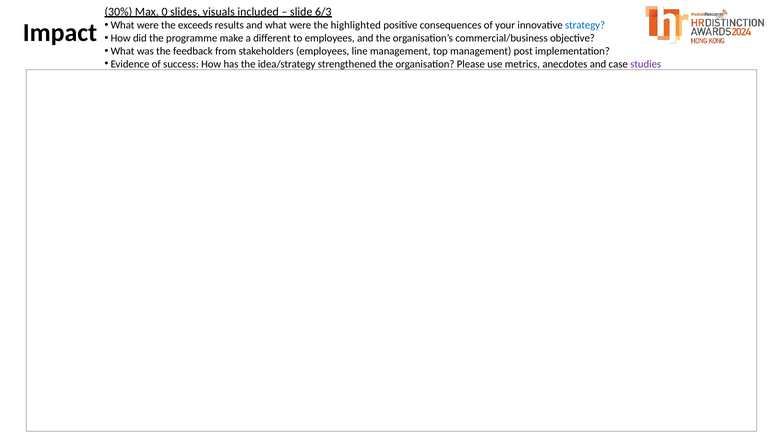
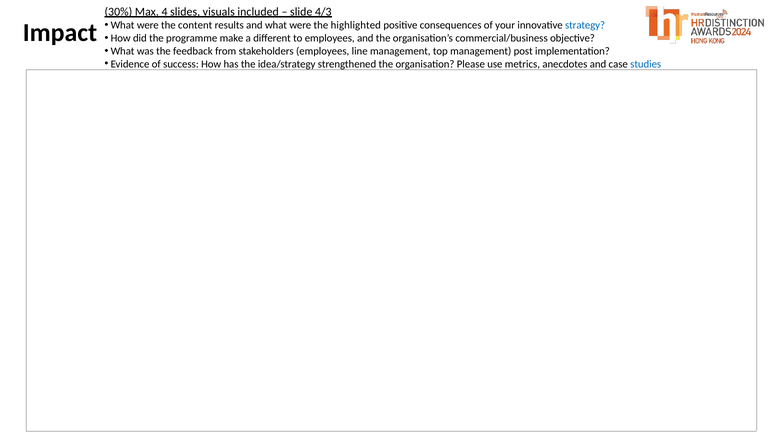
0: 0 -> 4 (165, 12)
6/3: 6/3 -> 4/3 (323, 12)
exceeds: exceeds -> content (195, 25)
studies colour: purple -> blue (646, 64)
